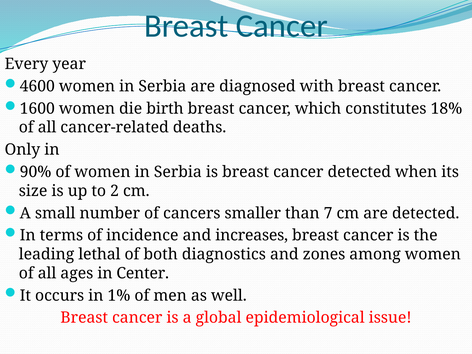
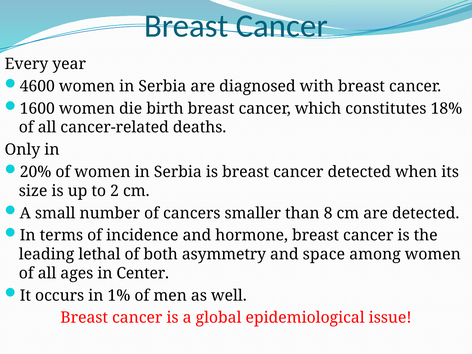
90%: 90% -> 20% (36, 172)
7: 7 -> 8 (328, 213)
increases: increases -> hormone (252, 235)
diagnostics: diagnostics -> asymmetry (224, 254)
zones: zones -> space (324, 254)
